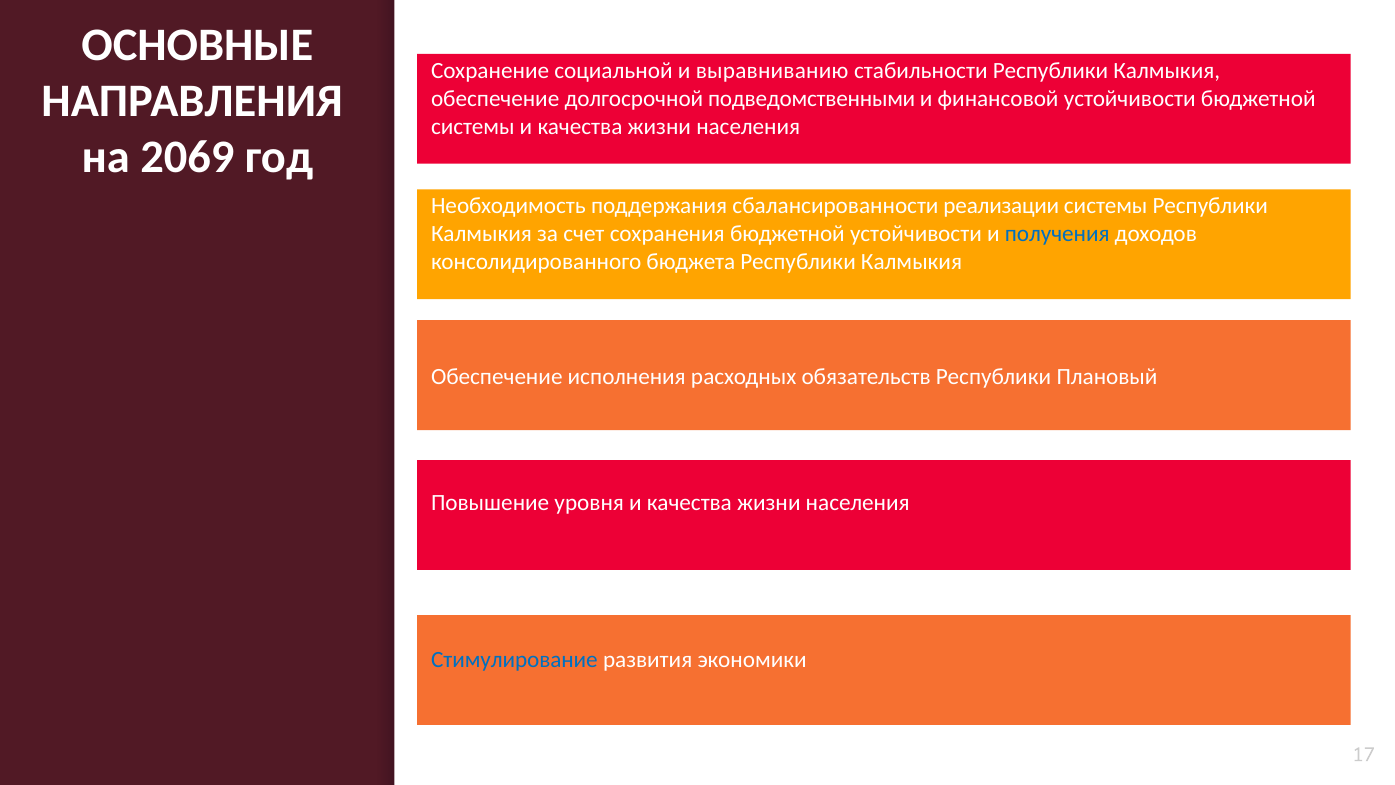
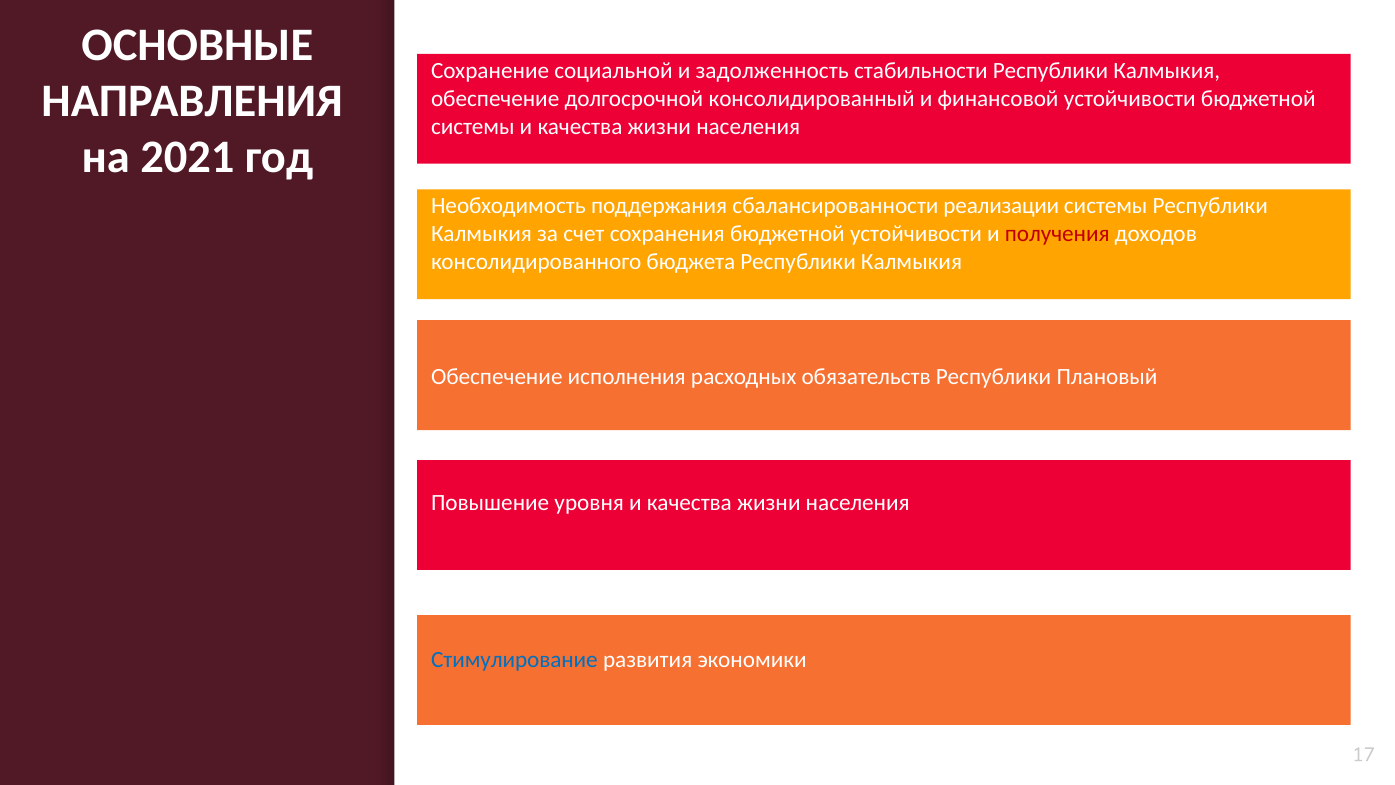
выравниванию: выравниванию -> задолженность (772, 71)
подведомственными: подведомственными -> консолидированный (812, 99)
2069: 2069 -> 2021 (187, 157)
получения colour: blue -> red (1057, 234)
